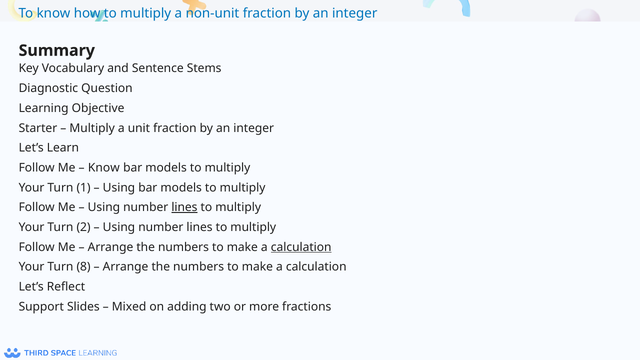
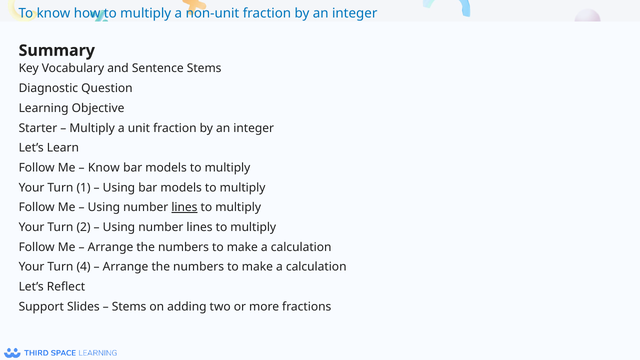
calculation underline: present -> none (301, 247)
8: 8 -> 4 (84, 267)
Mixed: Mixed -> Stems (129, 307)
